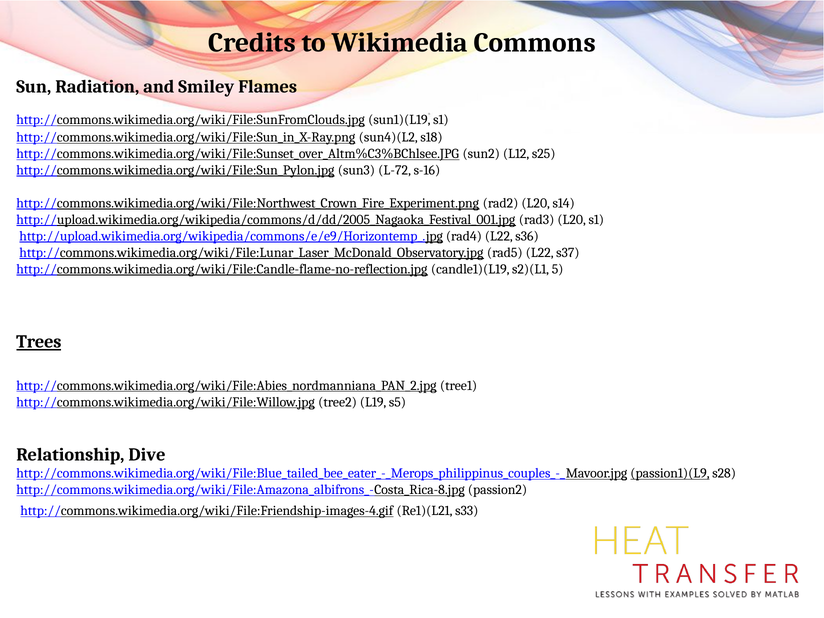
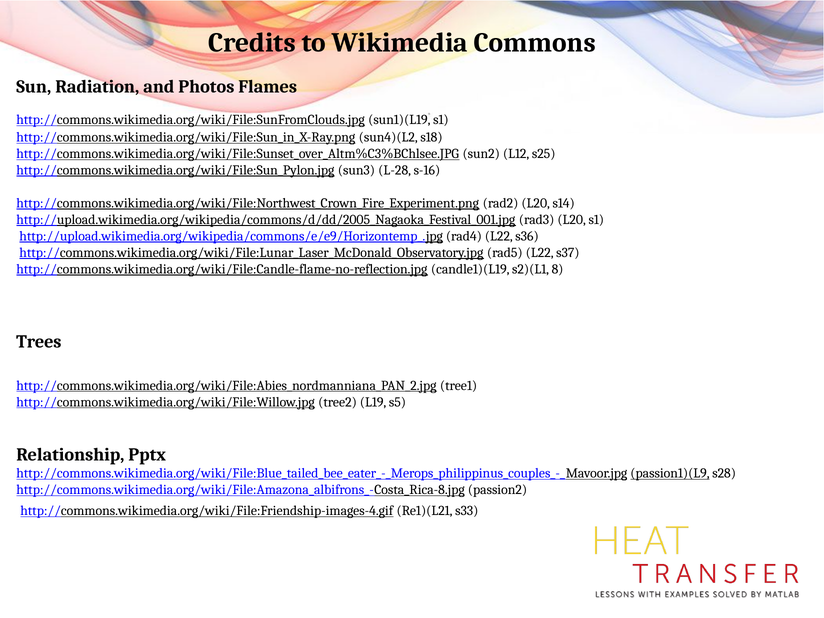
Smiley: Smiley -> Photos (206, 87)
L-72: L-72 -> L-28 (395, 170)
5: 5 -> 8 (558, 269)
Trees underline: present -> none (39, 342)
Dive: Dive -> Pptx (147, 454)
